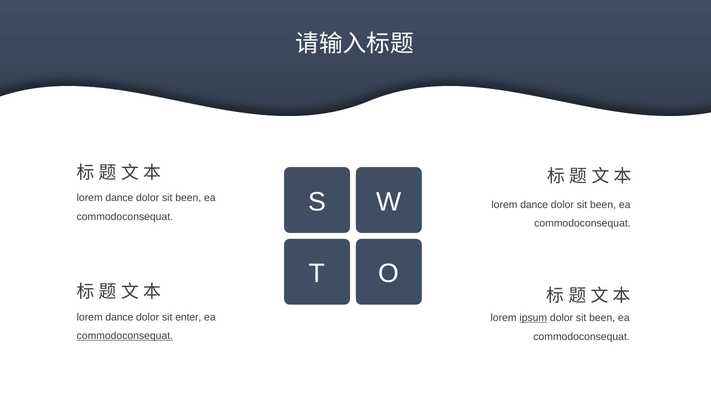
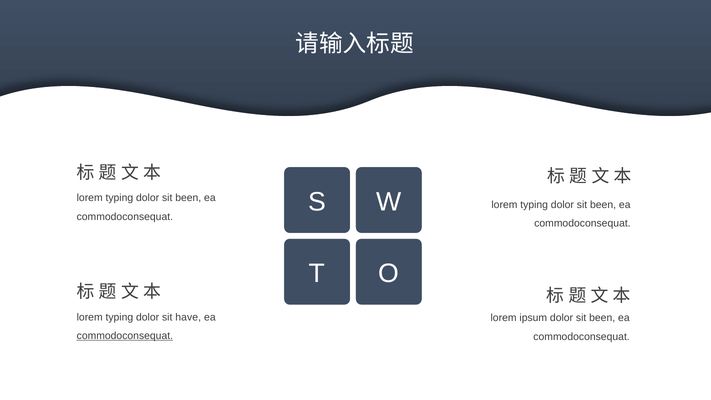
dance: dance -> typing (119, 198)
dance: dance -> typing (534, 205)
dance: dance -> typing (119, 317)
enter: enter -> have (188, 317)
ipsum underline: present -> none (533, 318)
